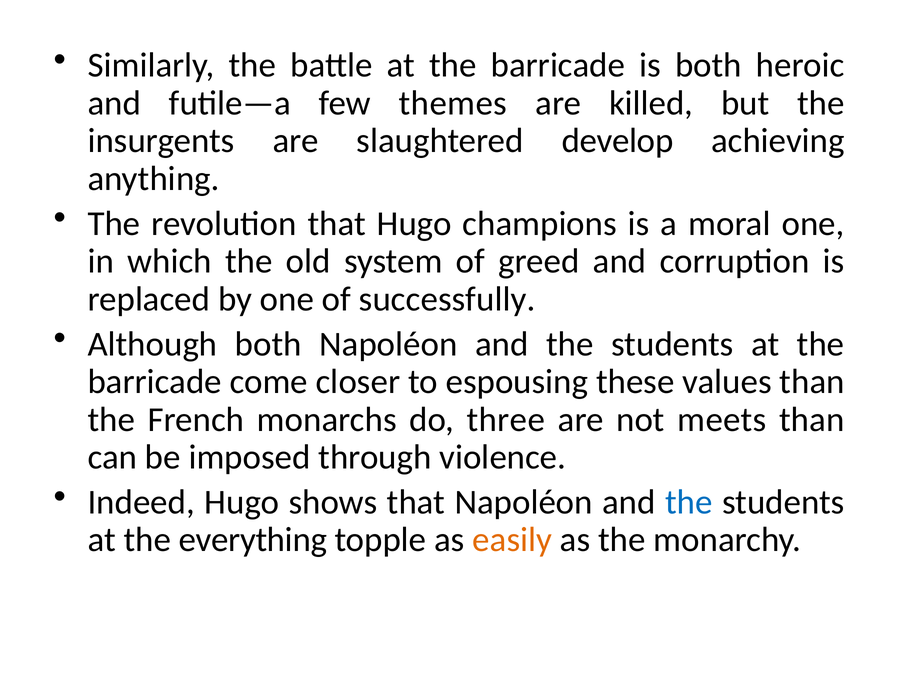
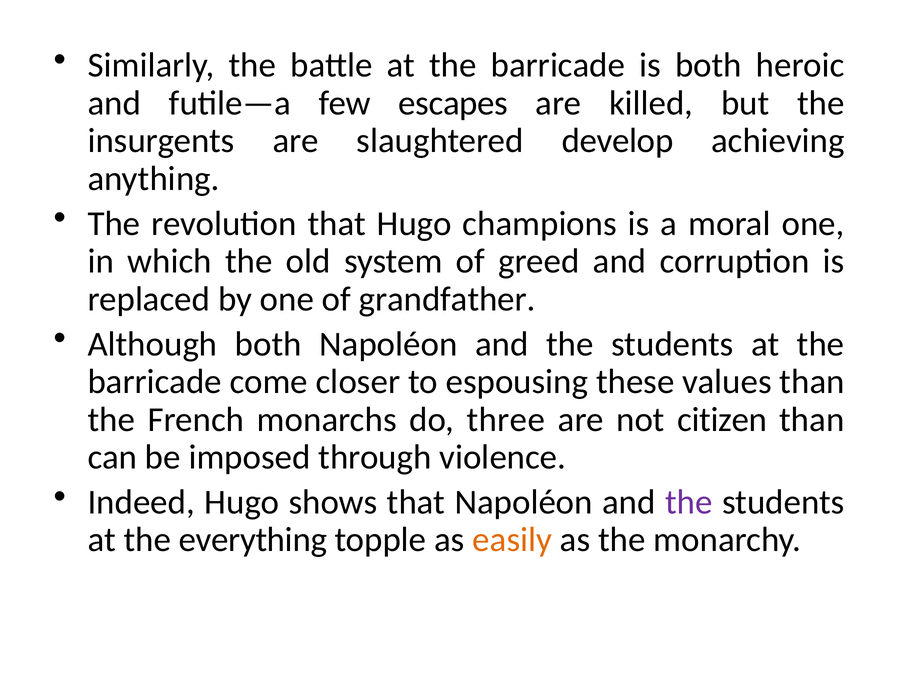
themes: themes -> escapes (453, 103)
successfully: successfully -> grandfather (447, 299)
meets: meets -> citizen (722, 420)
the colour: blue -> purple (689, 502)
